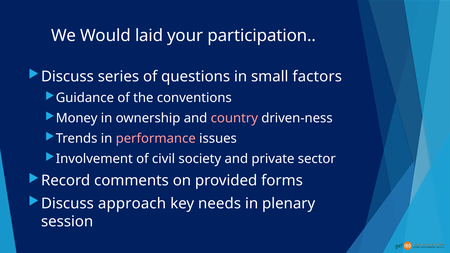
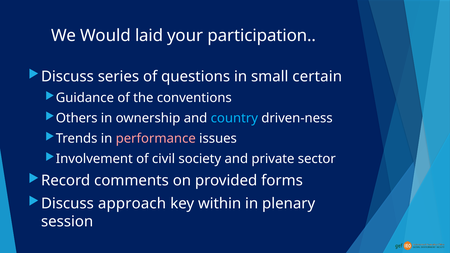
factors: factors -> certain (317, 76)
Money: Money -> Others (77, 118)
country colour: pink -> light blue (234, 118)
needs: needs -> within (220, 203)
